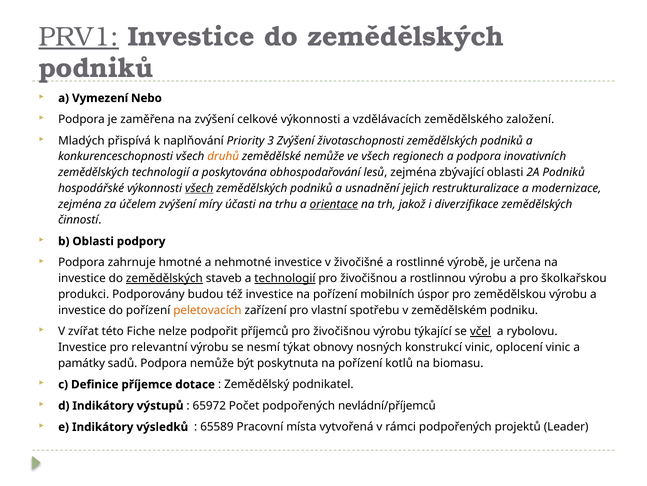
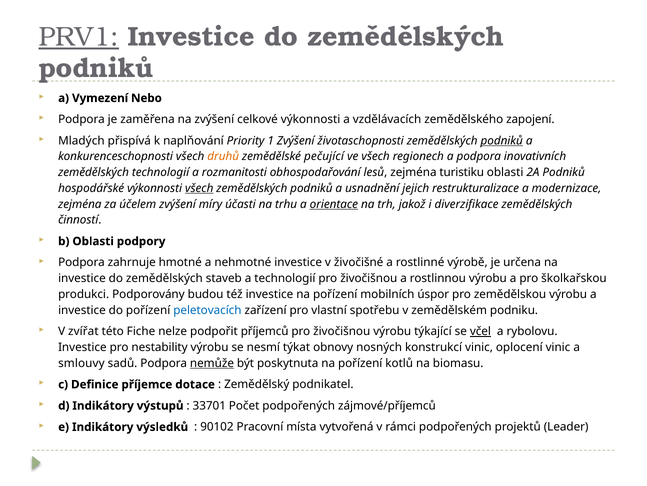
založení: založení -> zapojení (530, 119)
3: 3 -> 1 (271, 140)
podniků underline: none -> present (502, 140)
zemědělské nemůže: nemůže -> pečující (324, 156)
poskytována: poskytována -> rozmanitosti (234, 172)
zbývající: zbývající -> turistiku (462, 172)
zemědělských underline: present -> none (164, 278)
technologií underline: present -> none (285, 278)
peletovacích colour: orange -> blue (207, 310)
relevantní: relevantní -> nestability (160, 347)
památky: památky -> smlouvy (81, 363)
nemůže underline: none -> present (212, 363)
65972: 65972 -> 33701 (209, 405)
nevládní/příjemců: nevládní/příjemců -> zájmové/příjemců (387, 405)
65589: 65589 -> 90102 (217, 426)
